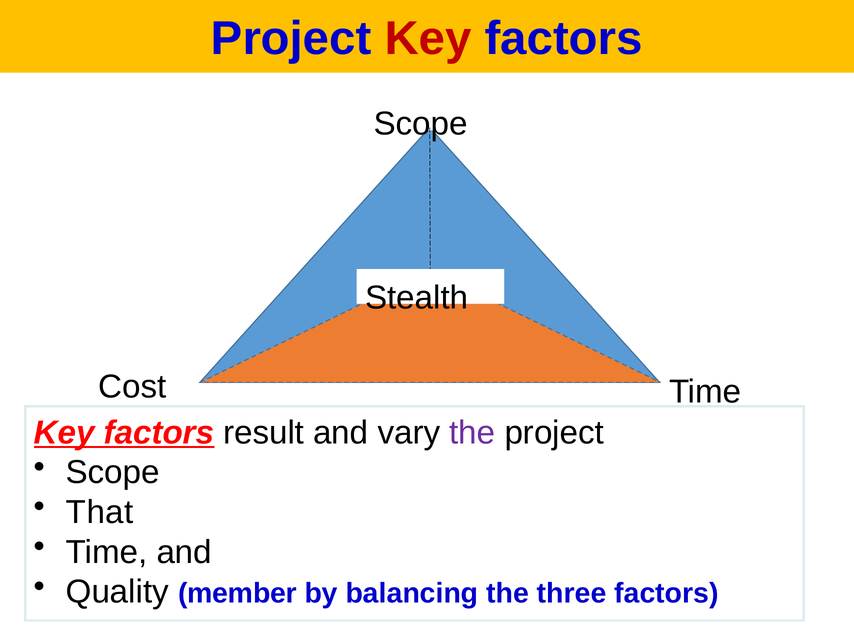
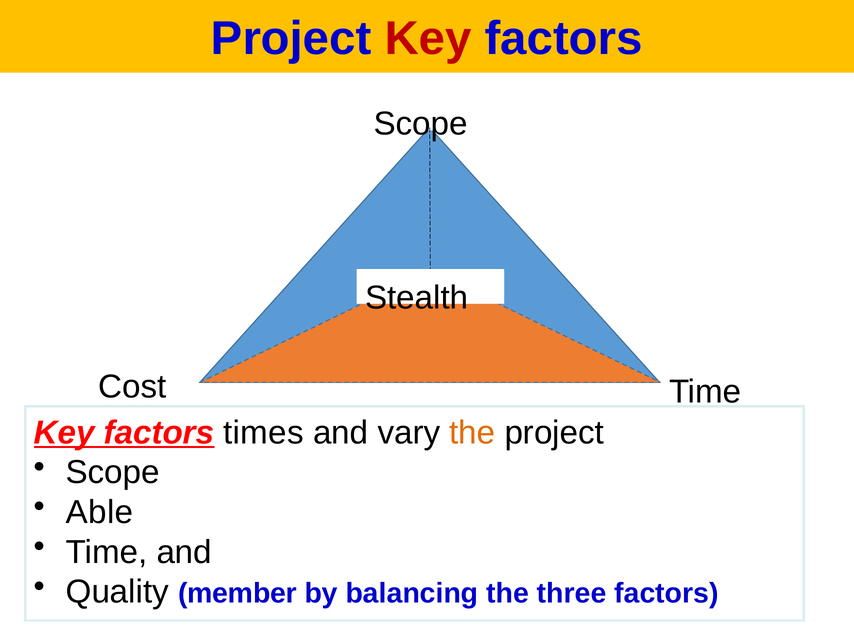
result: result -> times (264, 433)
the colour: purple -> orange (472, 433)
That: That -> Able (100, 513)
